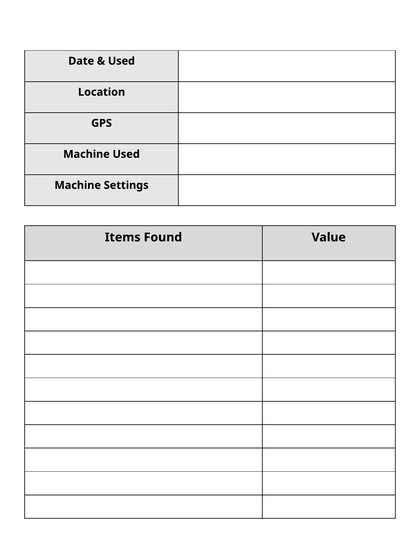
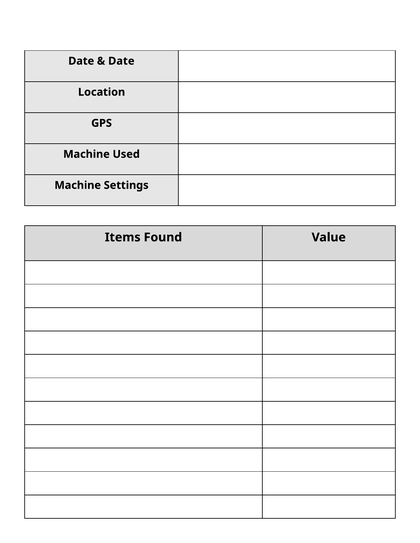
Used: Used -> Date (121, 61)
